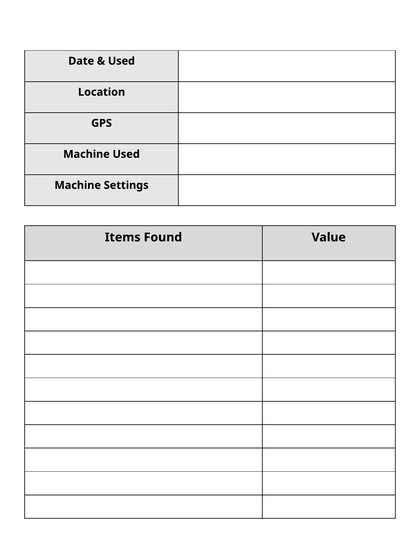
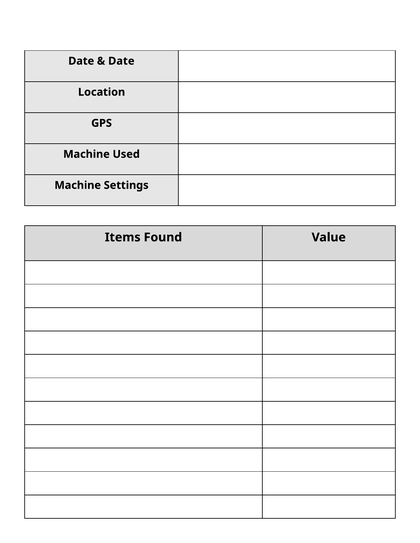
Used: Used -> Date (121, 61)
